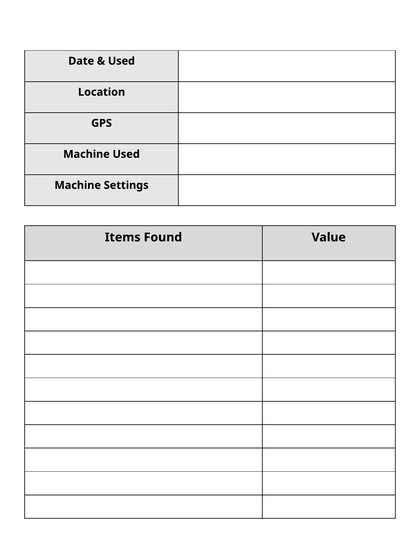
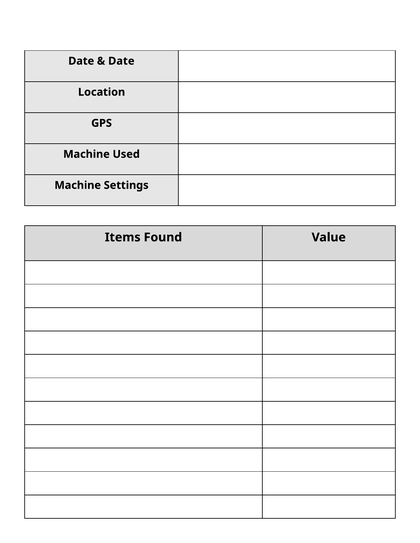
Used: Used -> Date (121, 61)
